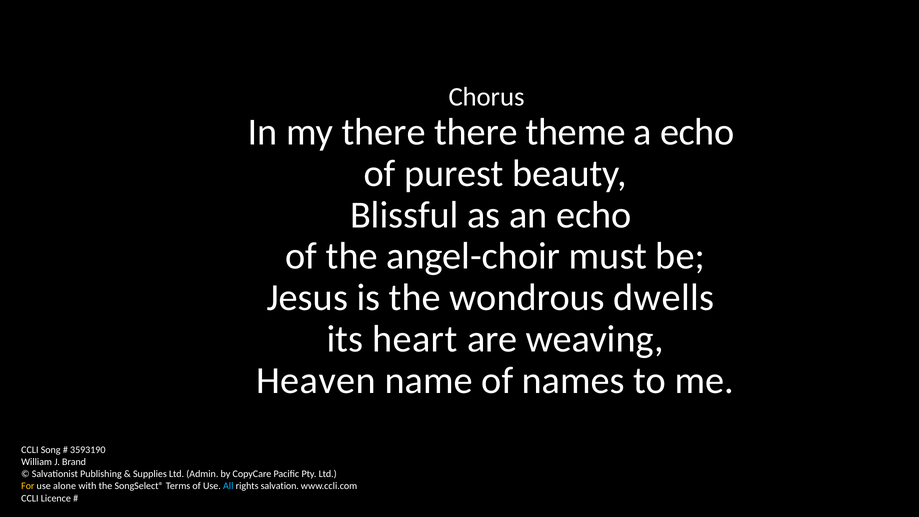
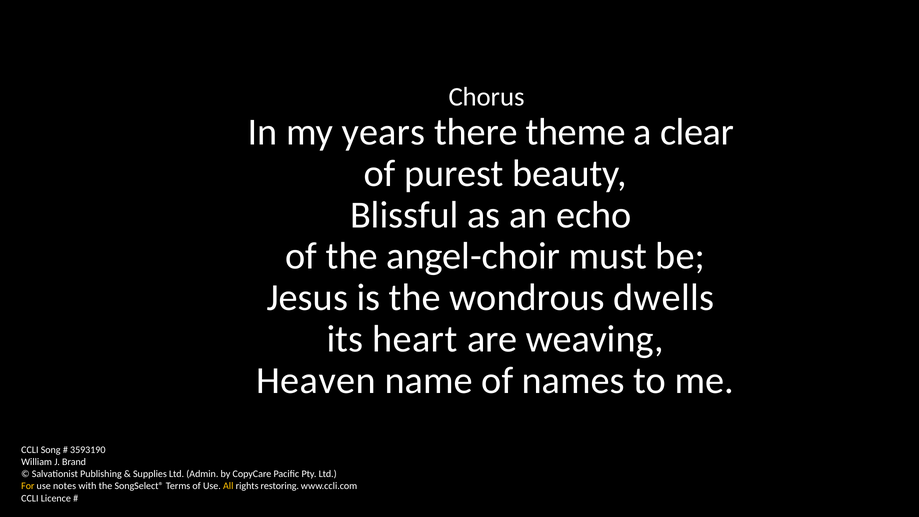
my there: there -> years (384, 132)
a echo: echo -> clear (697, 132)
alone: alone -> notes (65, 486)
All colour: light blue -> yellow (228, 486)
salvation: salvation -> restoring (280, 486)
